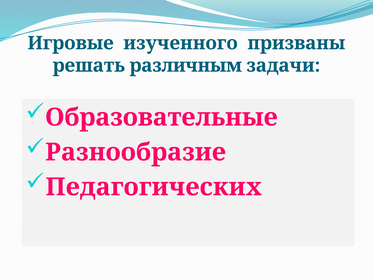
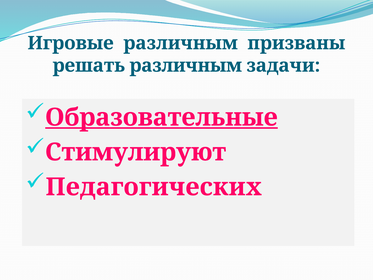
Игровые изученного: изученного -> различным (181, 43)
Образовательные underline: none -> present (161, 117)
Разнообразие: Разнообразие -> Стимулируют (136, 152)
